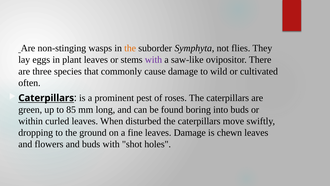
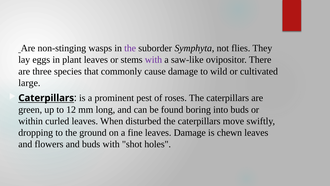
the colour: orange -> purple (130, 48)
often: often -> large (29, 83)
85: 85 -> 12 (71, 109)
